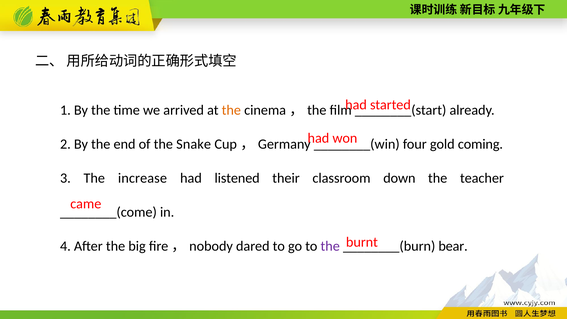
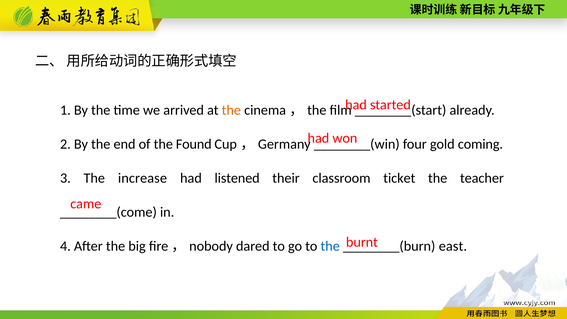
Snake: Snake -> Found (194, 144)
down: down -> ticket (399, 178)
the colour: purple -> blue (330, 246)
bear: bear -> east (453, 246)
